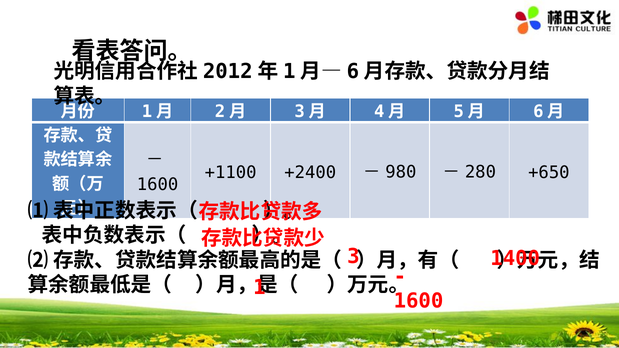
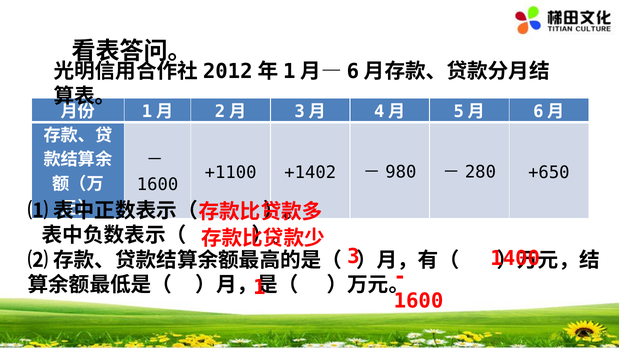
+2400: +2400 -> +1402 (310, 173)
